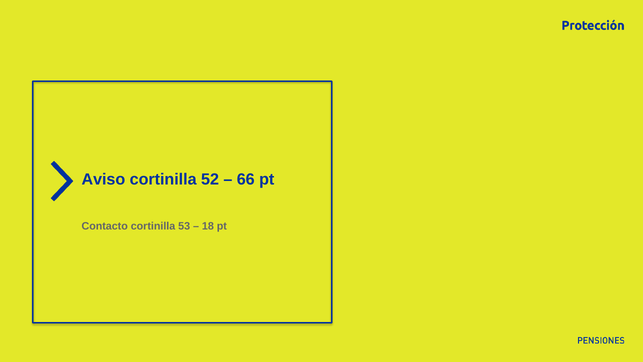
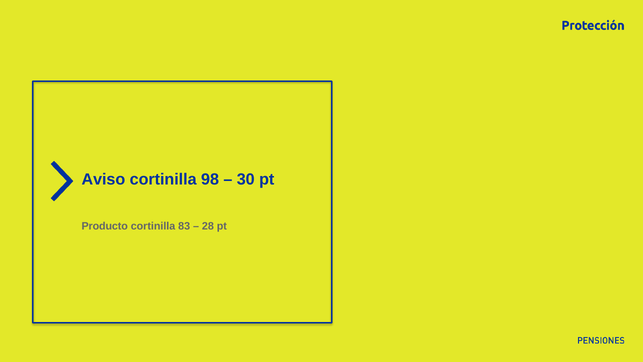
52: 52 -> 98 (210, 179)
66: 66 -> 30 (246, 179)
Contacto: Contacto -> Producto (105, 226)
53: 53 -> 83 (184, 226)
18: 18 -> 28 (208, 226)
